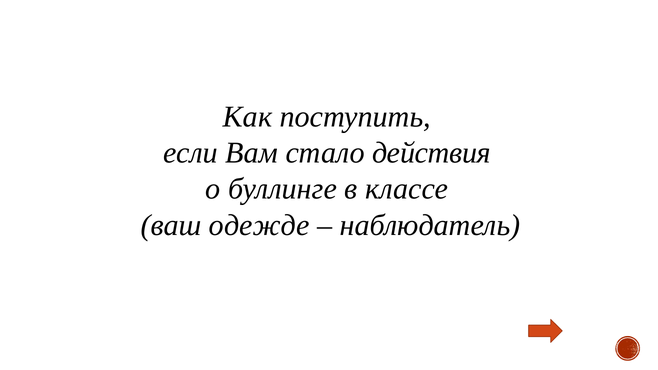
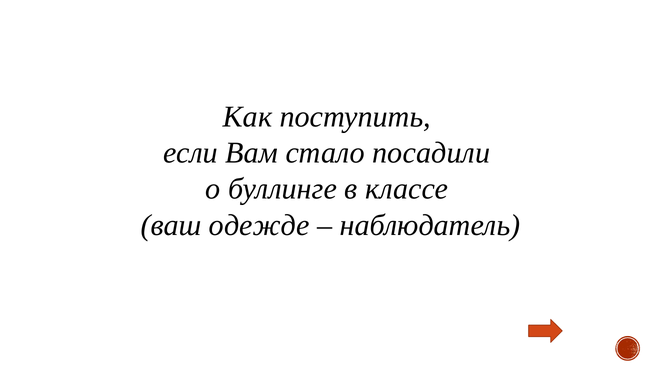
действия: действия -> посадили (431, 153)
